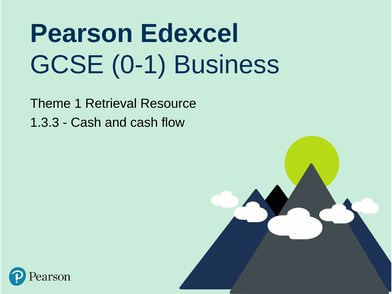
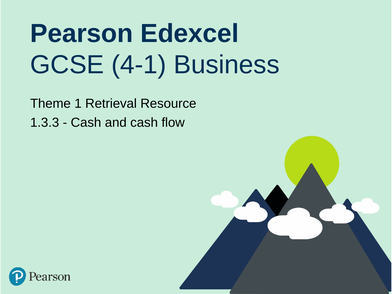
0-1: 0-1 -> 4-1 (139, 65)
